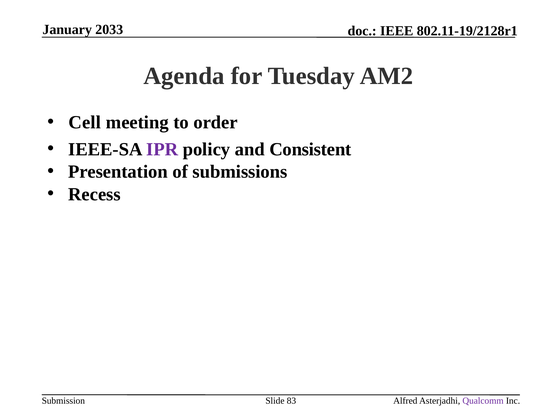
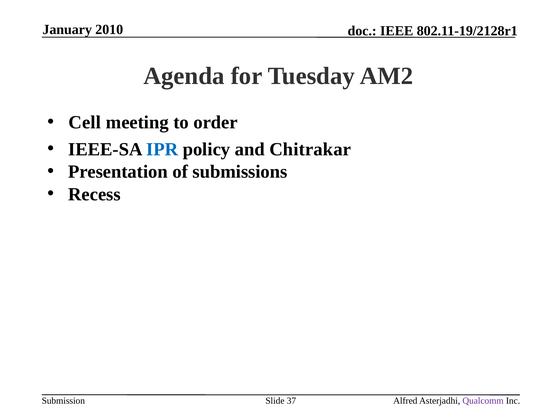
2033: 2033 -> 2010 (109, 30)
IPR colour: purple -> blue (162, 149)
Consistent: Consistent -> Chitrakar (310, 149)
83: 83 -> 37 (291, 401)
